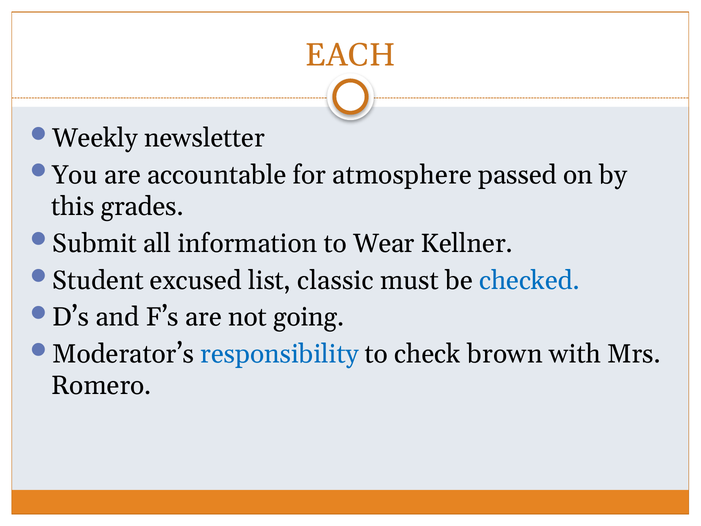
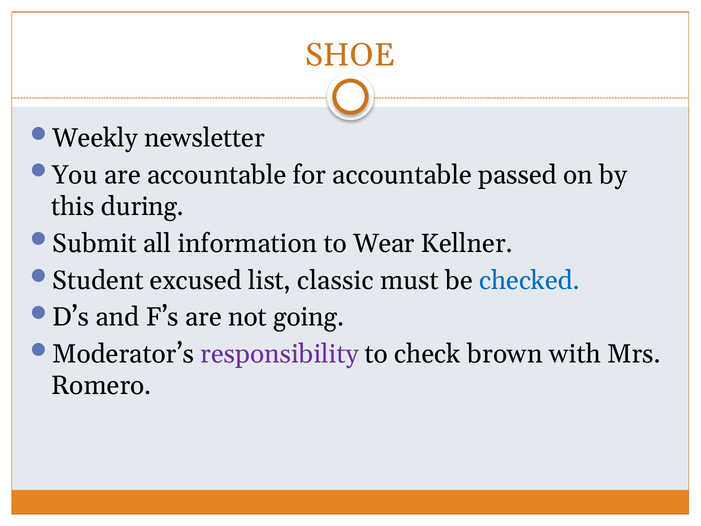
EACH: EACH -> SHOE (350, 55)
for atmosphere: atmosphere -> accountable (402, 175)
grades: grades -> during (142, 207)
responsibility colour: blue -> purple (279, 354)
